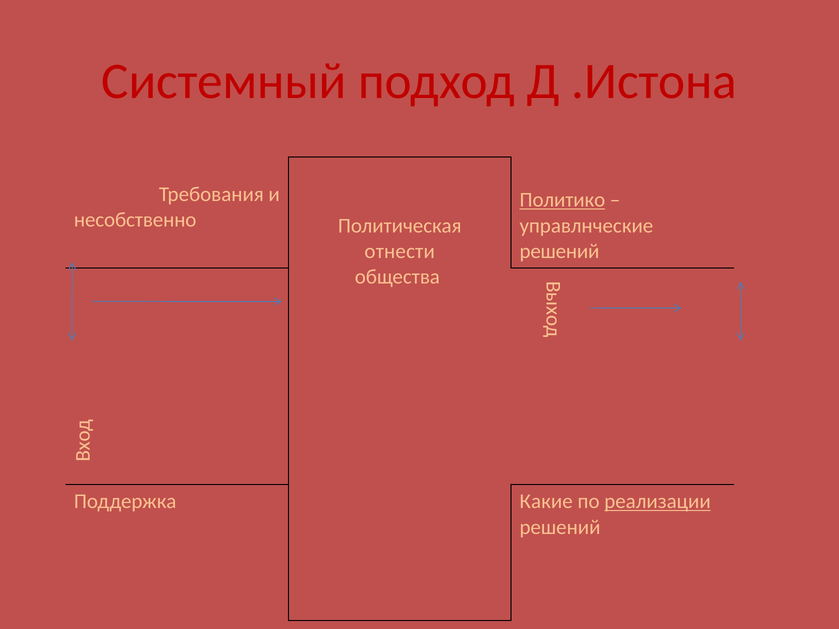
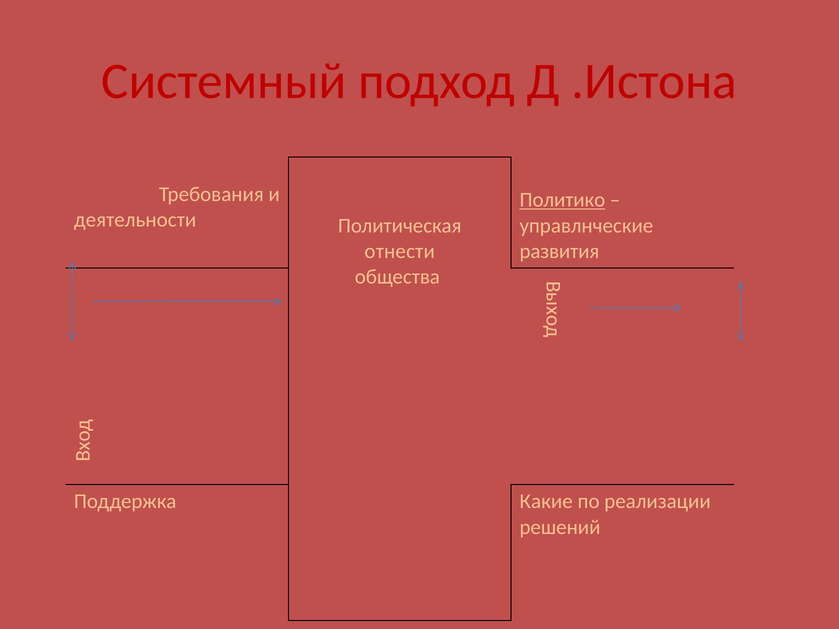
несобственно: несобственно -> деятельности (135, 220)
решений: решений -> развития (559, 251)
реализации underline: present -> none (657, 502)
